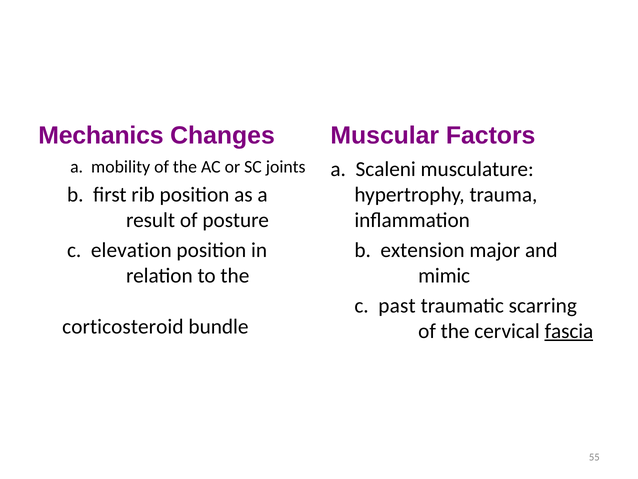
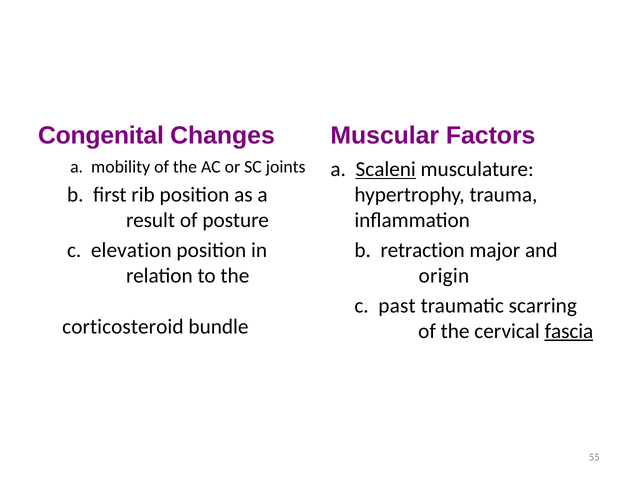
Mechanics: Mechanics -> Congenital (101, 135)
Scaleni underline: none -> present (386, 169)
extension: extension -> retraction (423, 250)
mimic: mimic -> origin (444, 276)
